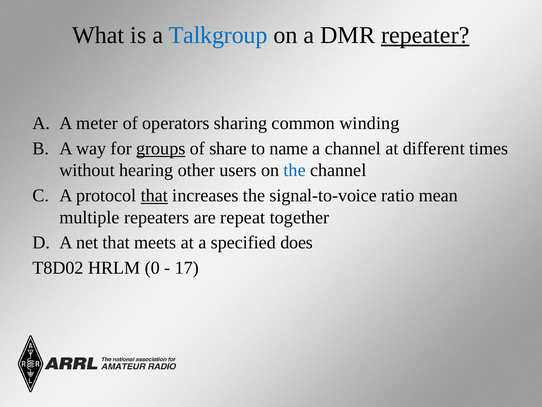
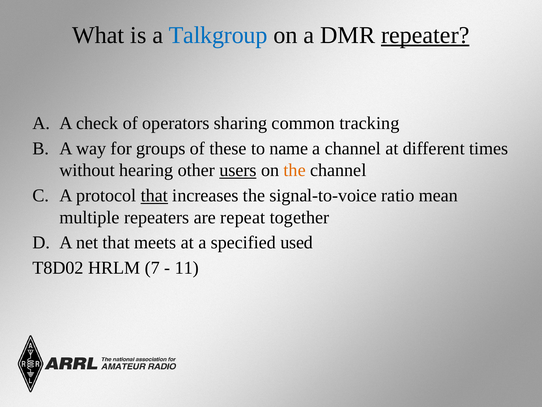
meter: meter -> check (97, 123)
winding: winding -> tracking (369, 123)
groups underline: present -> none (161, 148)
share: share -> these (228, 148)
users underline: none -> present (238, 170)
the colour: blue -> orange (295, 170)
does: does -> used (297, 242)
0: 0 -> 7 (152, 268)
17: 17 -> 11 (187, 268)
